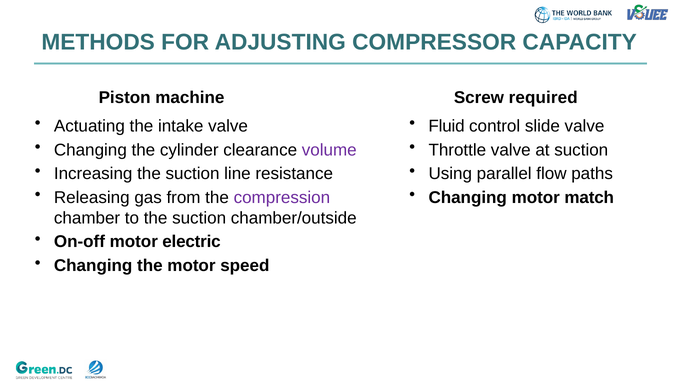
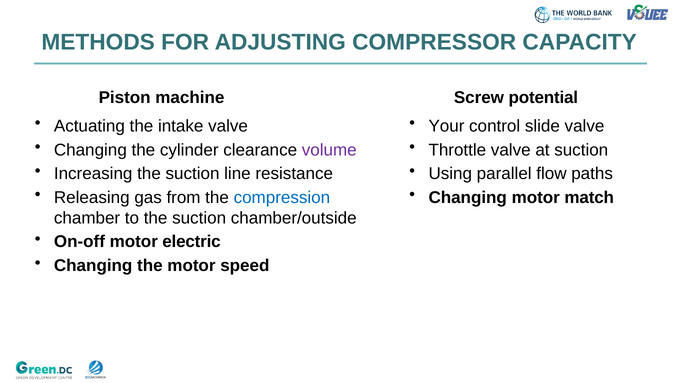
required: required -> potential (543, 98)
Fluid: Fluid -> Your (446, 126)
compression colour: purple -> blue (282, 198)
